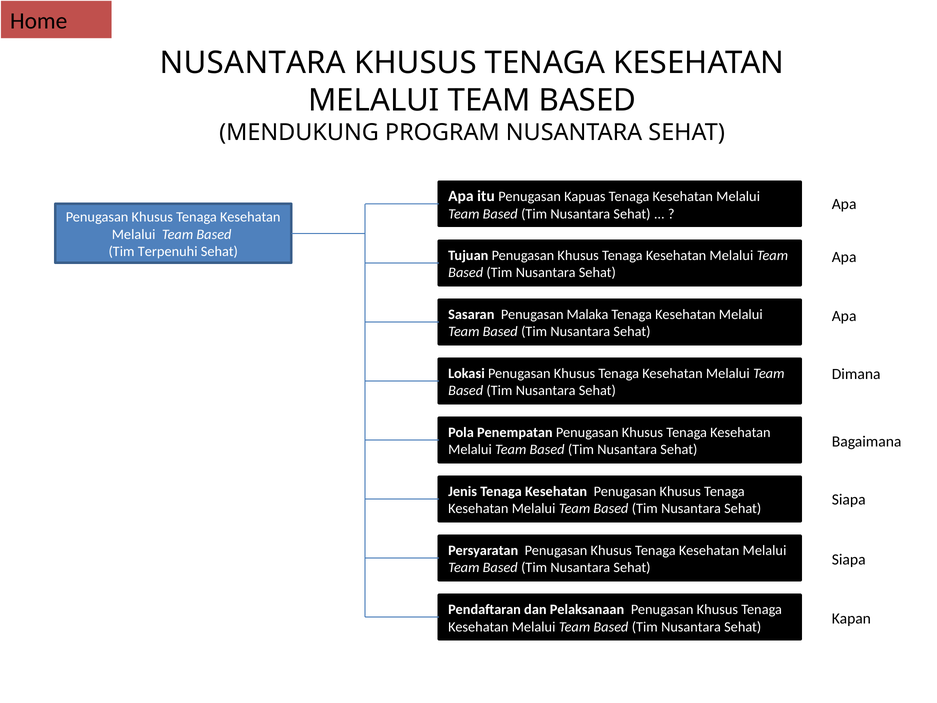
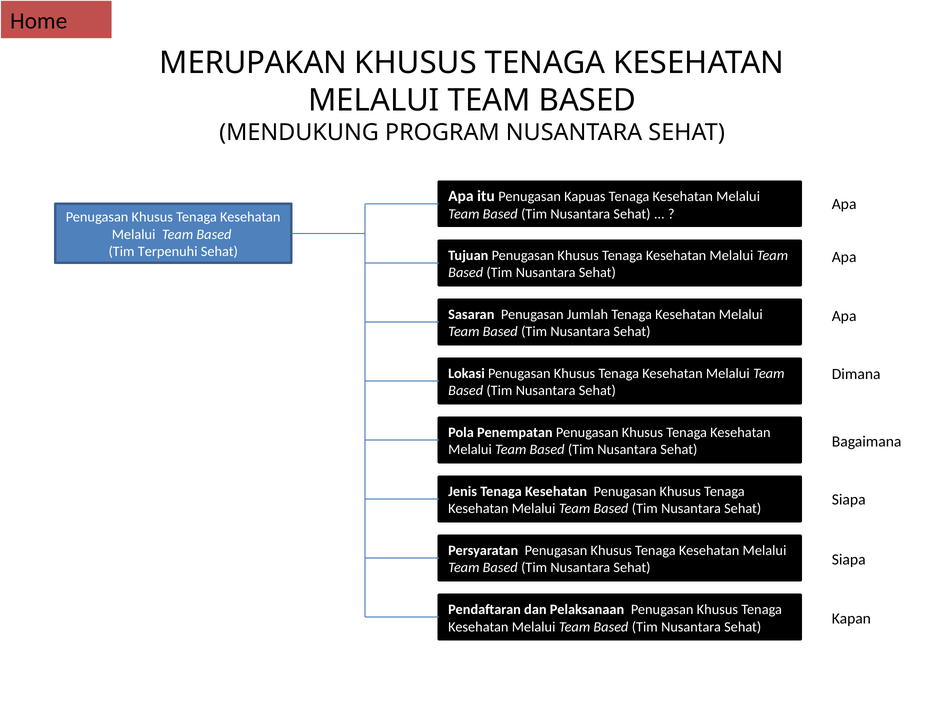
NUSANTARA: NUSANTARA -> MERUPAKAN (253, 63)
Malaka: Malaka -> Jumlah (587, 314)
